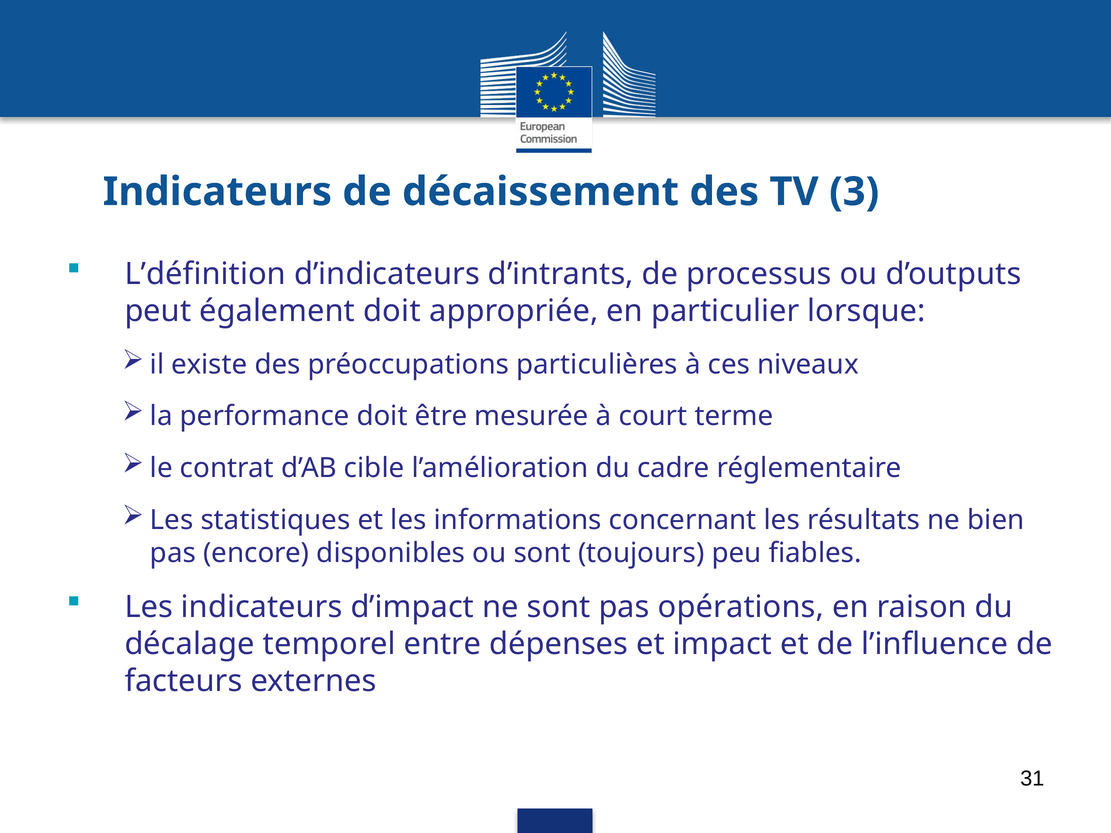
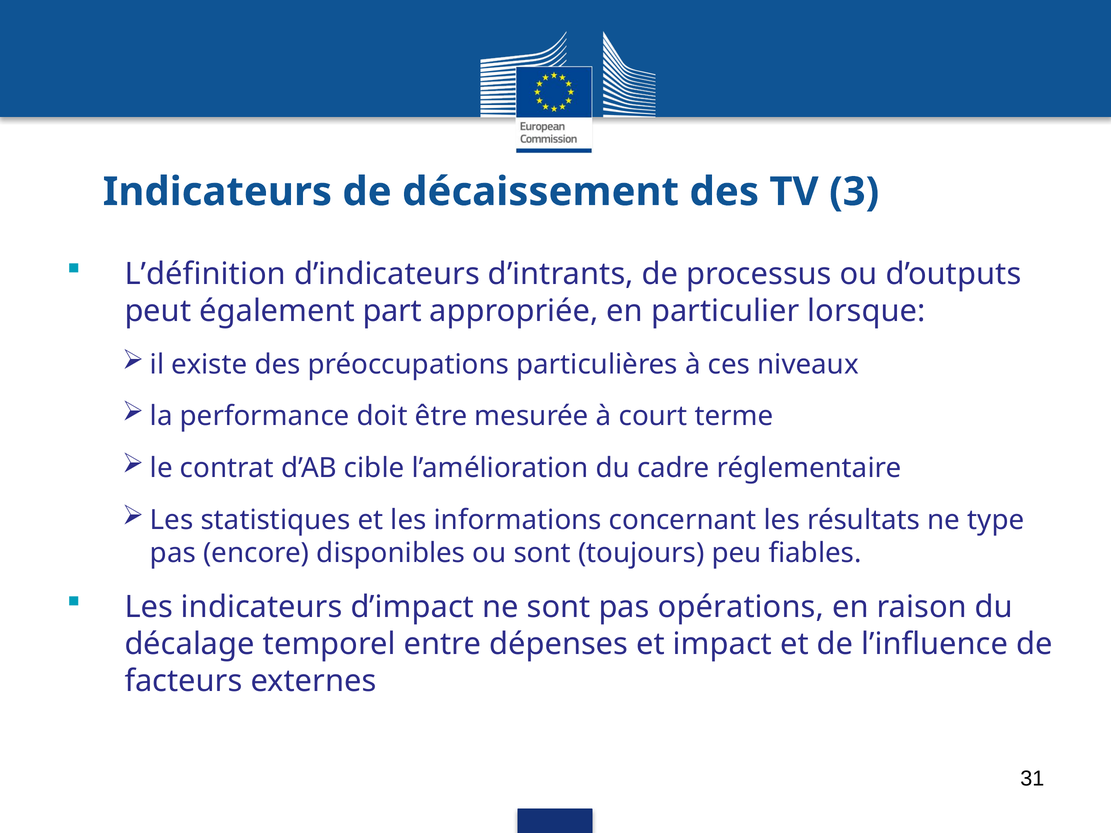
également doit: doit -> part (392, 311)
bien: bien -> type (996, 520)
